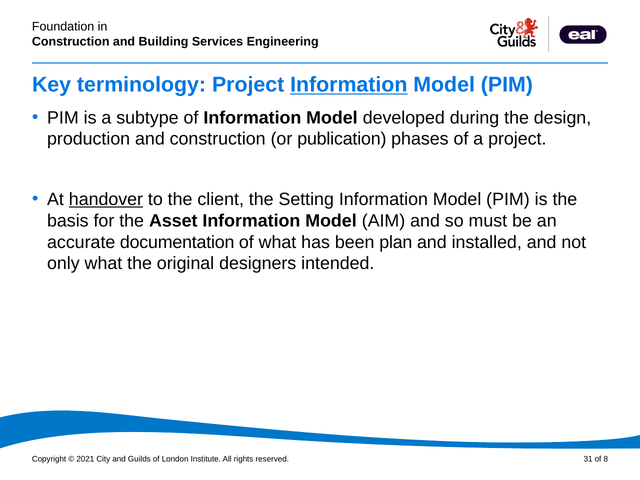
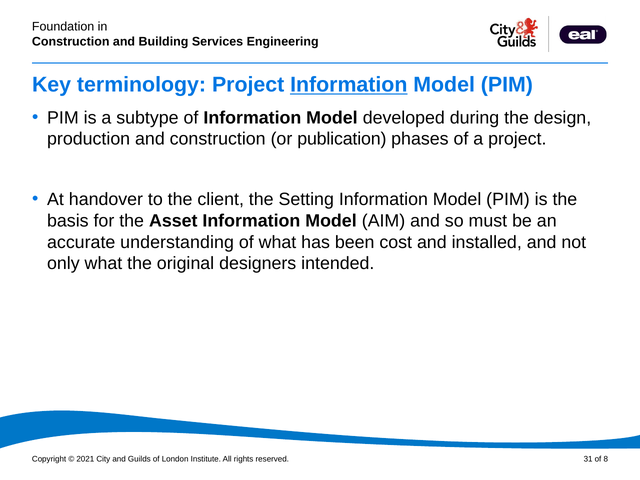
handover underline: present -> none (106, 200)
documentation: documentation -> understanding (177, 242)
plan: plan -> cost (396, 242)
